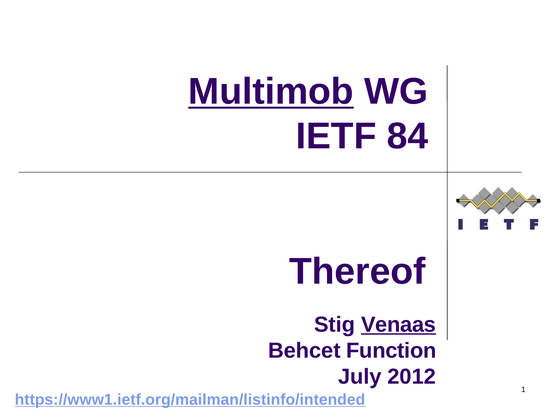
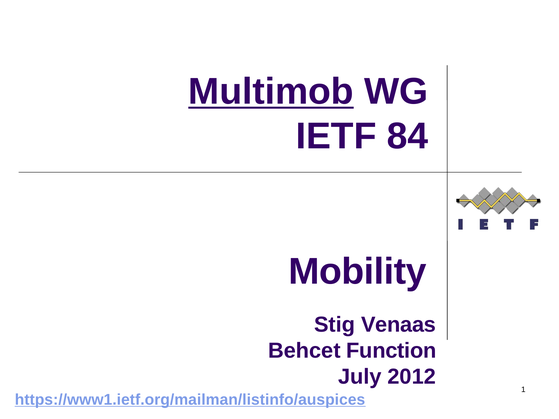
Thereof: Thereof -> Mobility (357, 272)
Venaas underline: present -> none (399, 325)
https://www1.ietf.org/mailman/listinfo/intended: https://www1.ietf.org/mailman/listinfo/intended -> https://www1.ietf.org/mailman/listinfo/auspices (190, 400)
